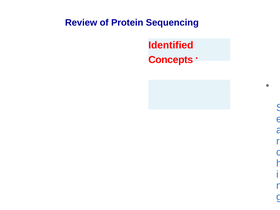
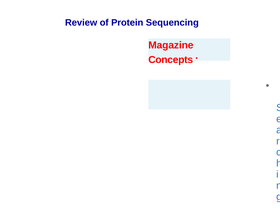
Identified: Identified -> Magazine (171, 45)
